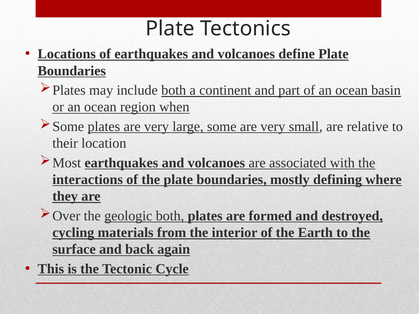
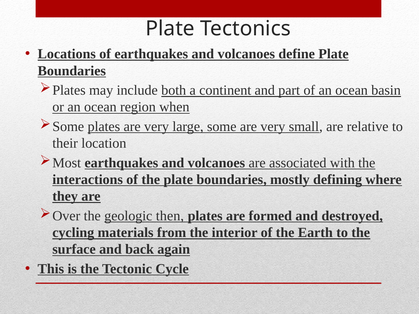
geologic both: both -> then (170, 216)
